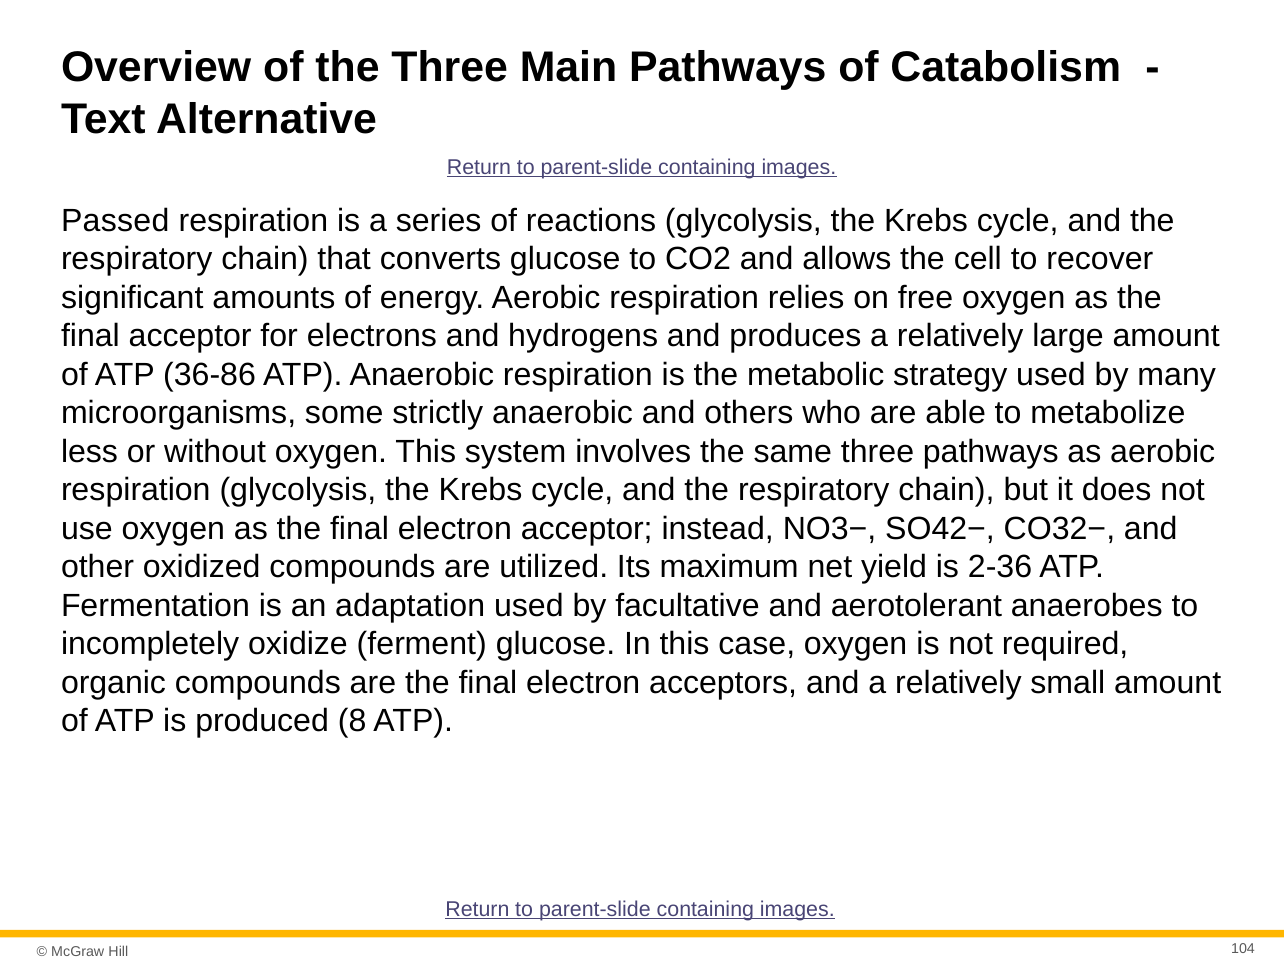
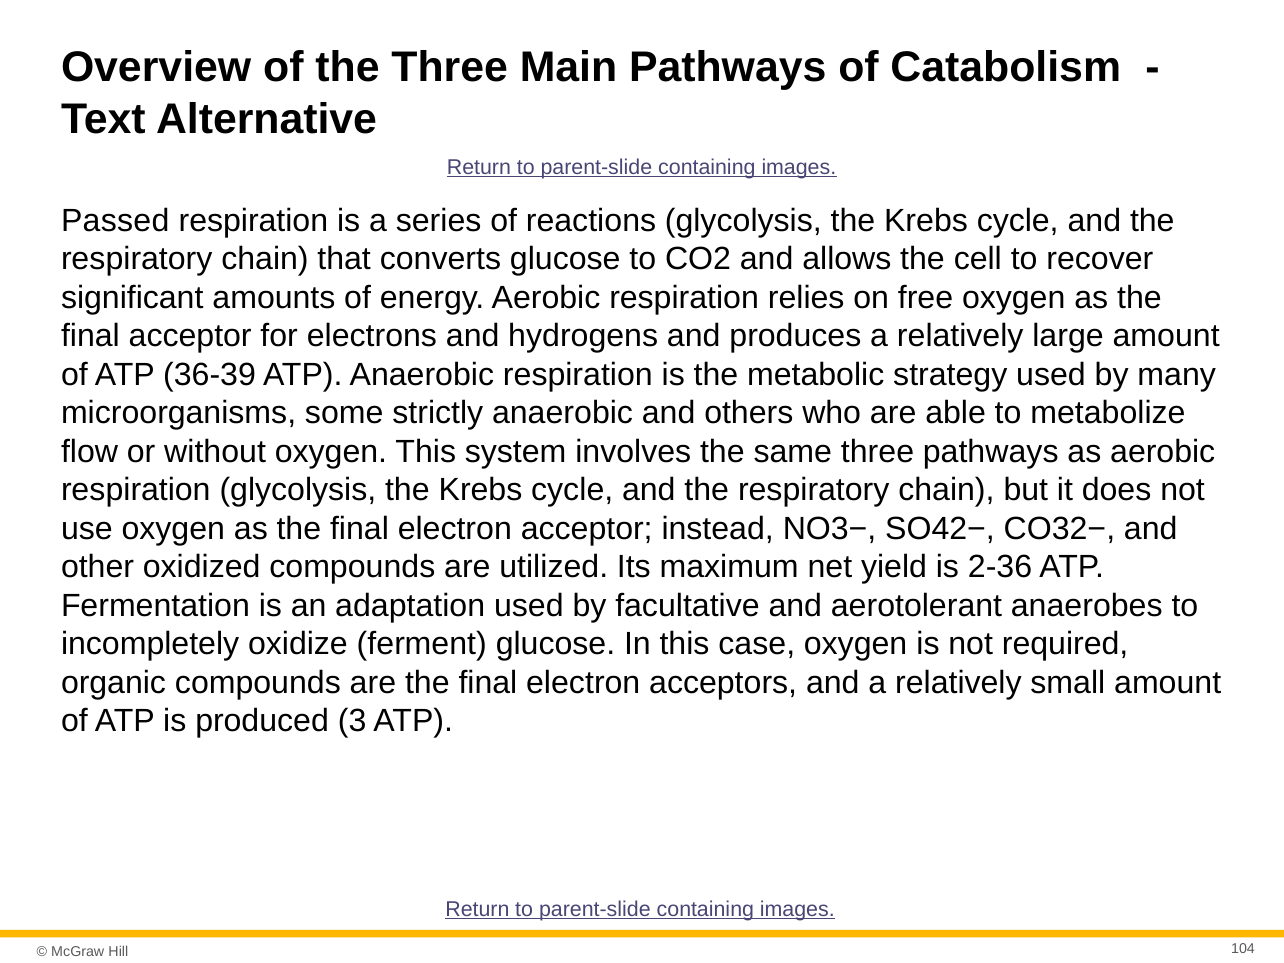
36-86: 36-86 -> 36-39 (210, 375)
less: less -> flow (90, 452)
8: 8 -> 3 (352, 721)
